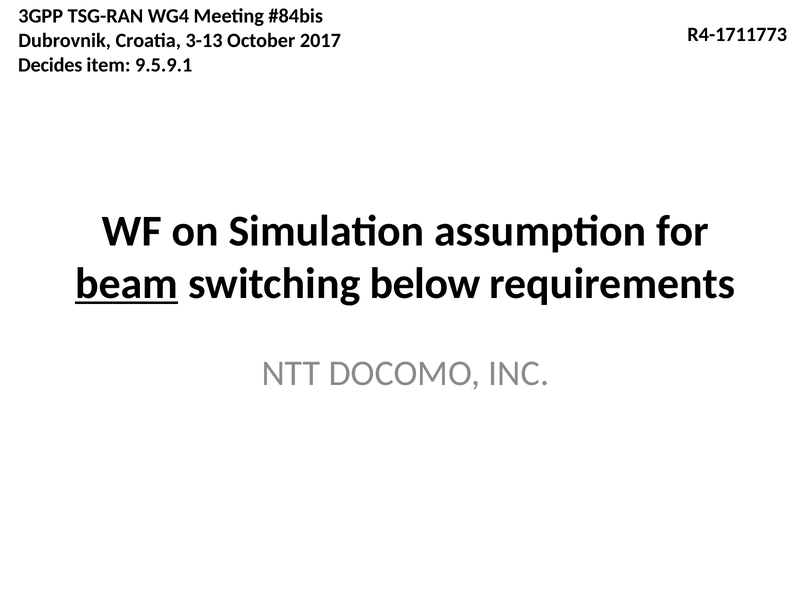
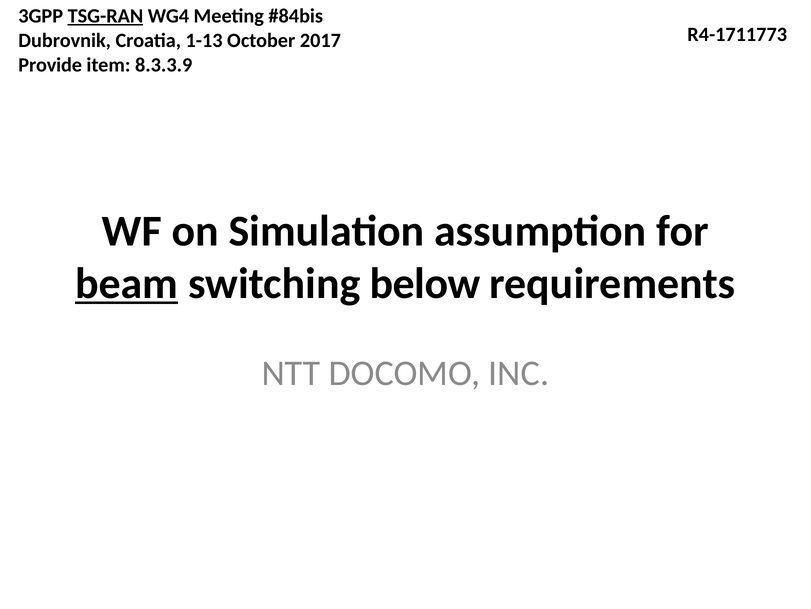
TSG-RAN underline: none -> present (105, 16)
3-13: 3-13 -> 1-13 (204, 40)
Decides: Decides -> Provide (50, 65)
9.5.9.1: 9.5.9.1 -> 8.3.3.9 (164, 65)
